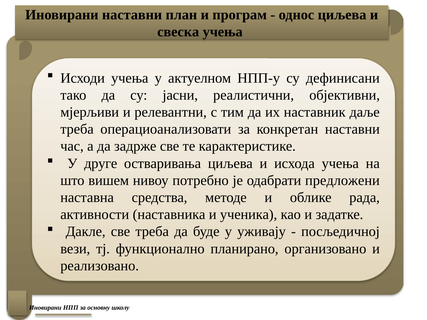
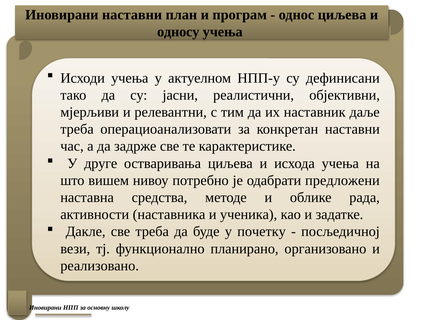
свеска: свеска -> односу (178, 32)
уживају: уживају -> почетку (262, 232)
